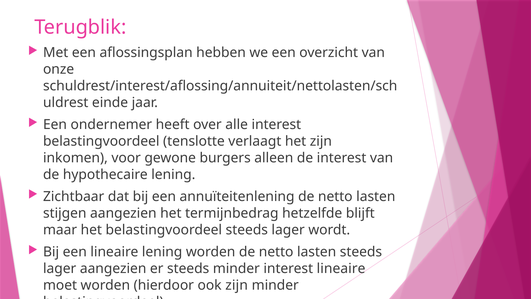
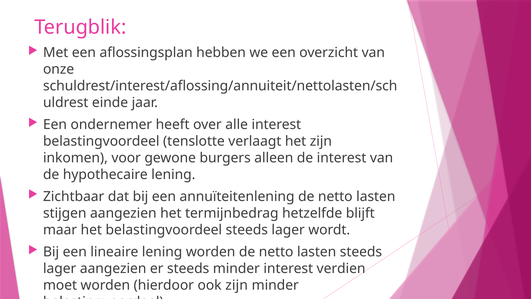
interest lineaire: lineaire -> verdien (341, 268)
